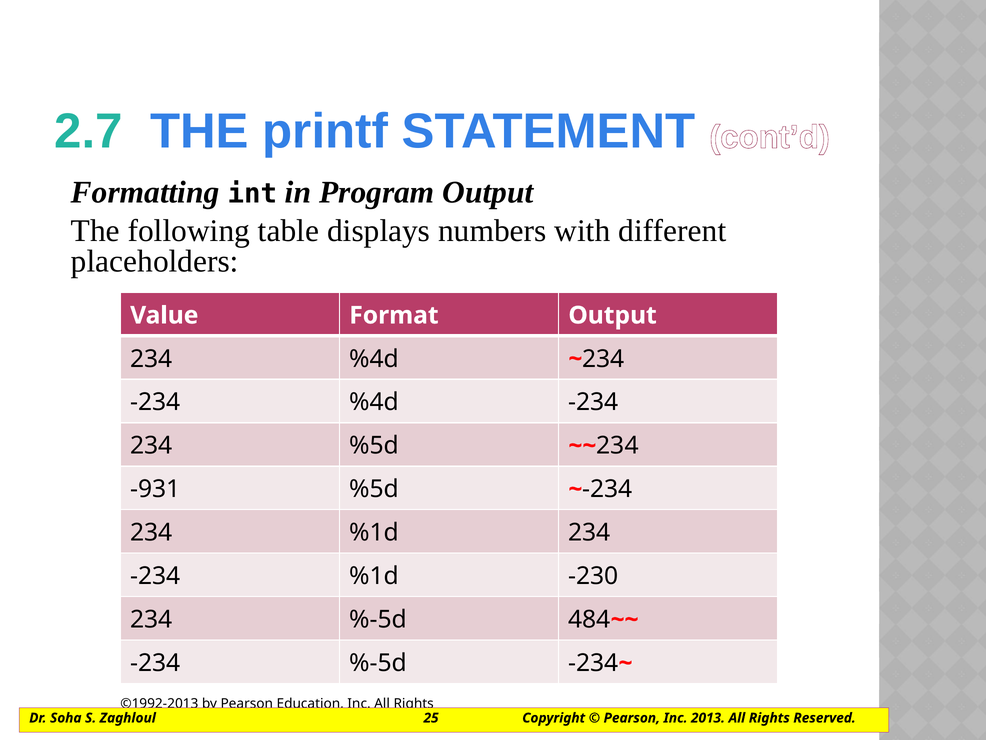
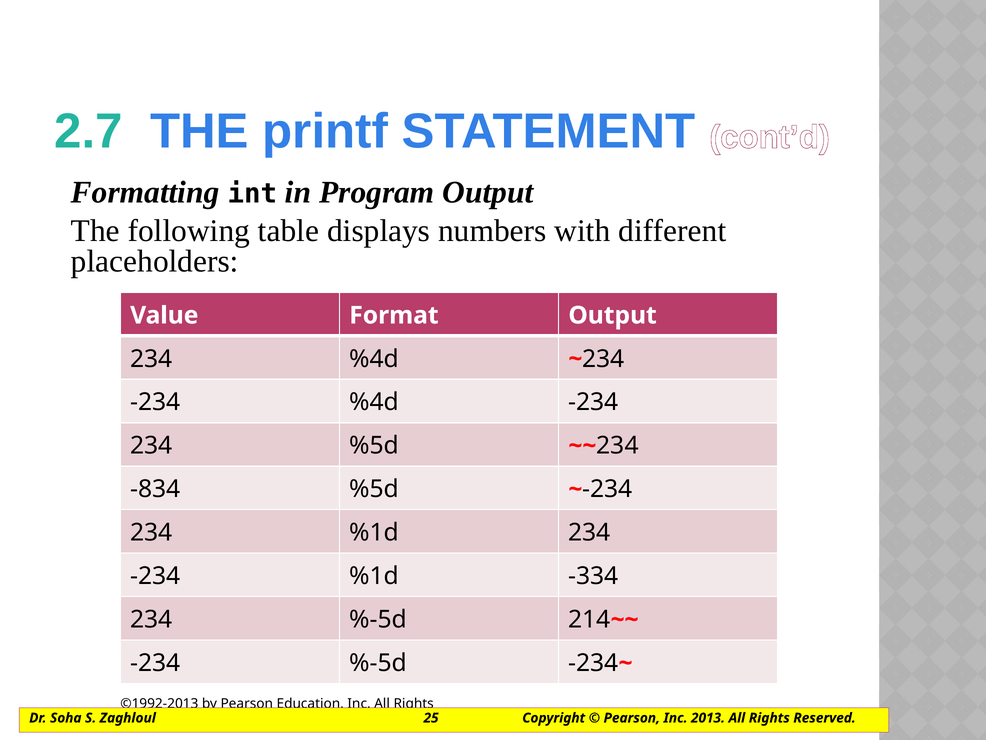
-931: -931 -> -834 (155, 489)
-230: -230 -> -334 (593, 576)
484: 484 -> 214 (589, 619)
